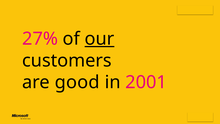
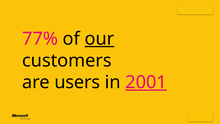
27%: 27% -> 77% (40, 39)
good: good -> users (77, 82)
2001 underline: none -> present (146, 82)
